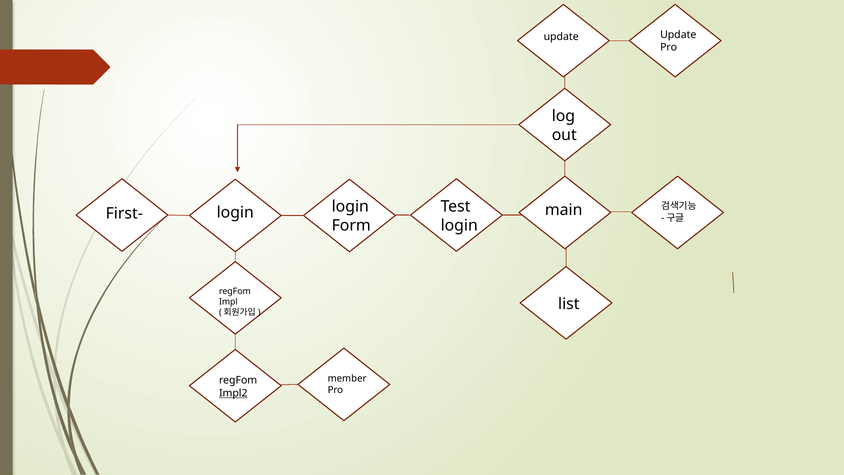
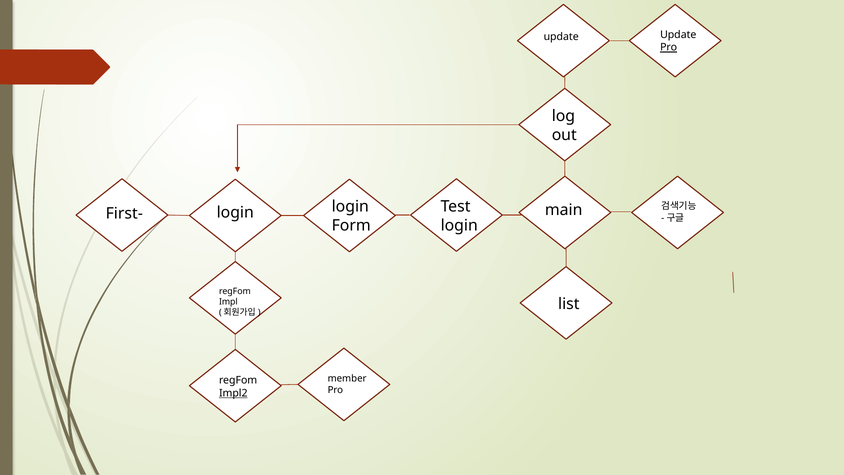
Pro underline: none -> present (669, 47)
